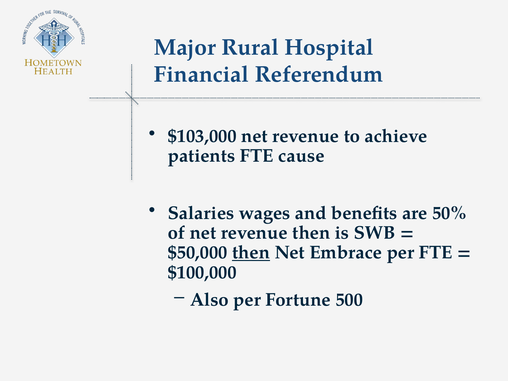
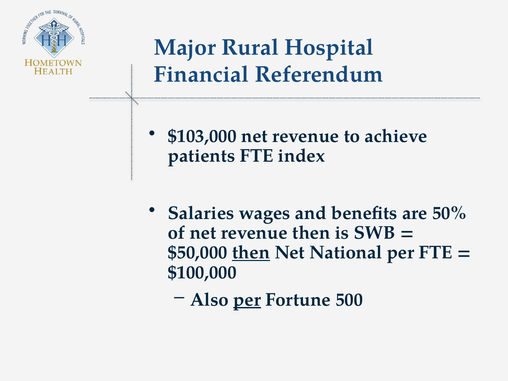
cause: cause -> index (301, 156)
Embrace: Embrace -> National (346, 253)
per underline: none -> present (247, 300)
